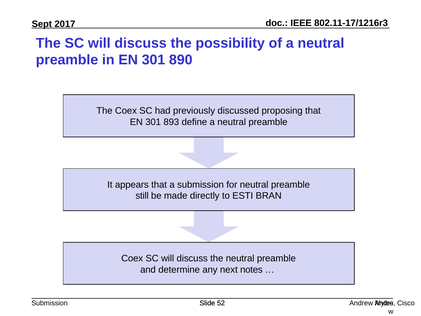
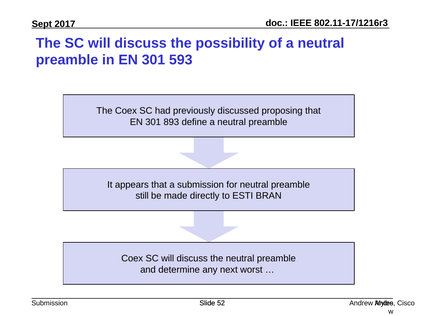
890: 890 -> 593 (181, 60)
notes: notes -> worst (251, 269)
